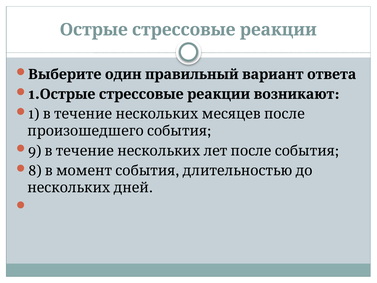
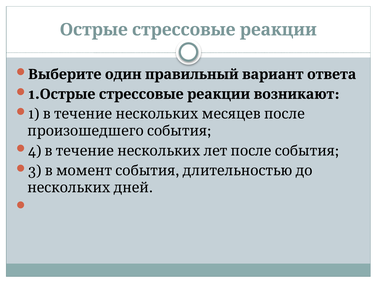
9: 9 -> 4 (35, 151)
8: 8 -> 3 (35, 171)
